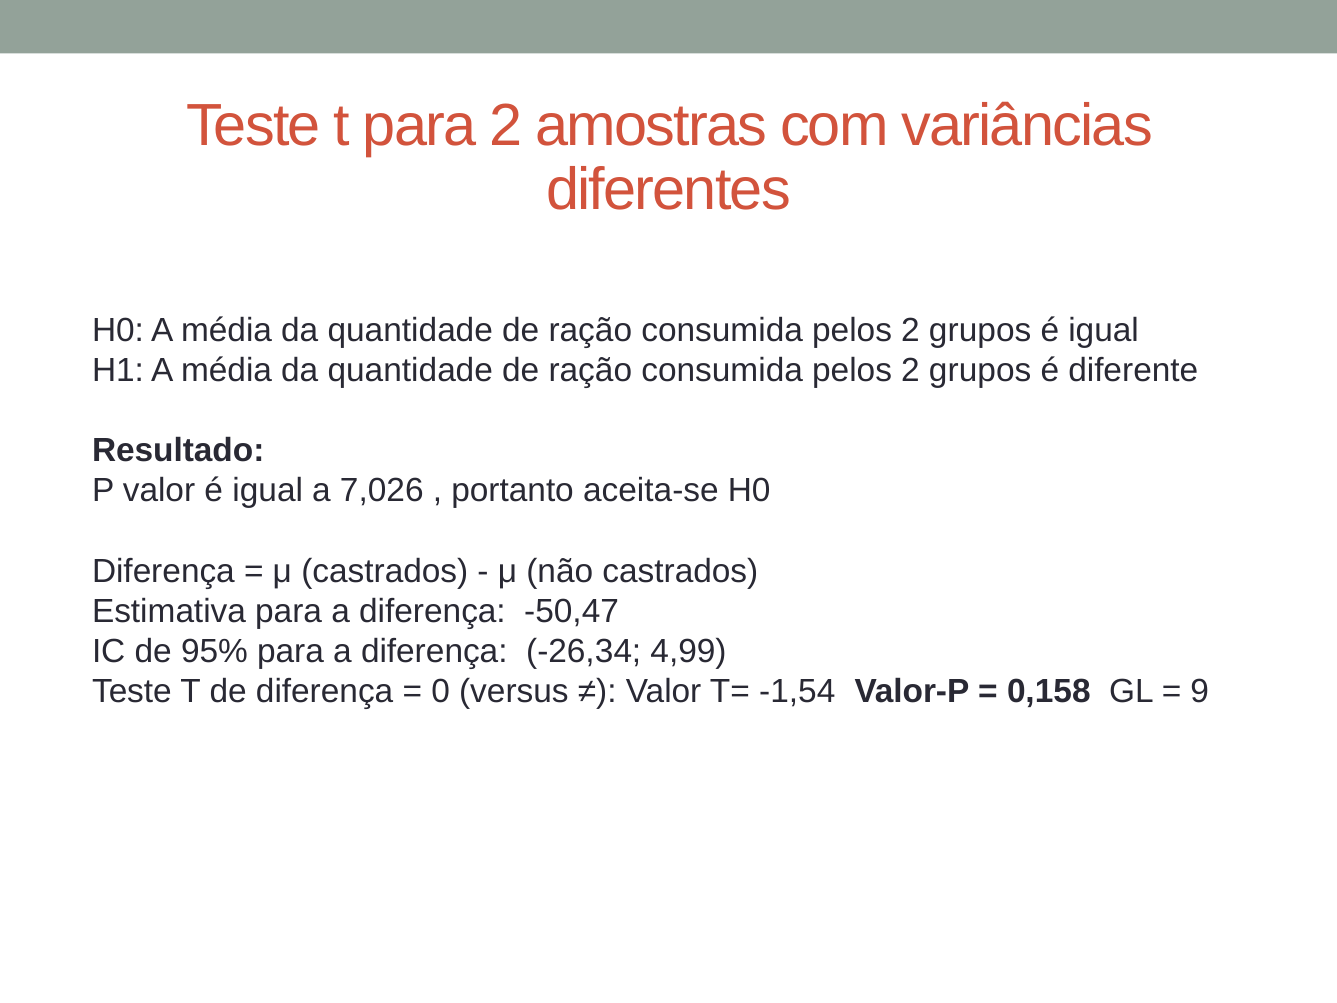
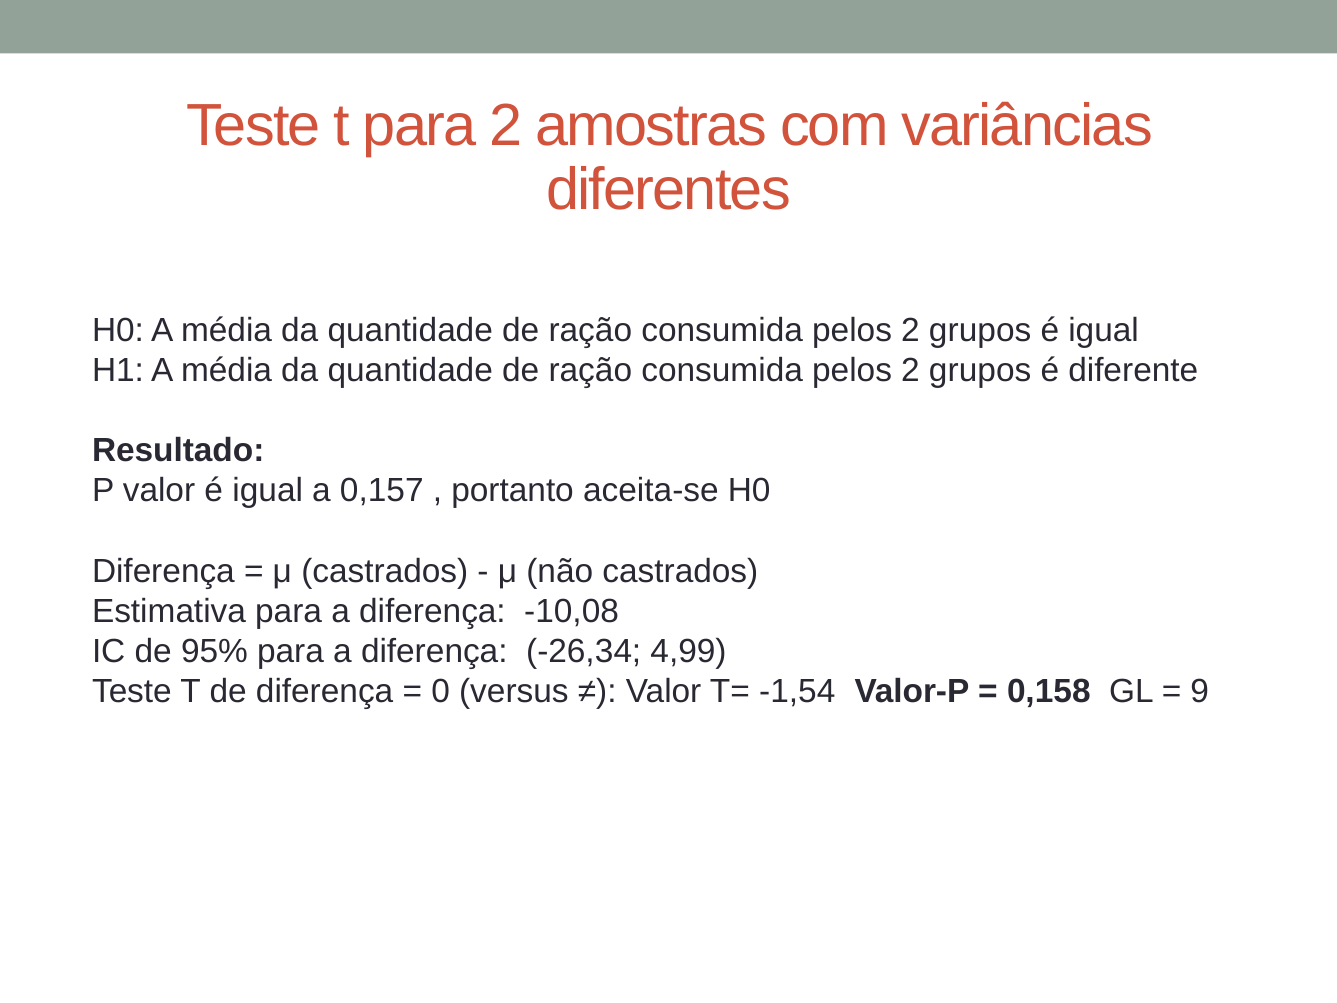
7,026: 7,026 -> 0,157 (382, 491)
-50,47: -50,47 -> -10,08 (572, 611)
